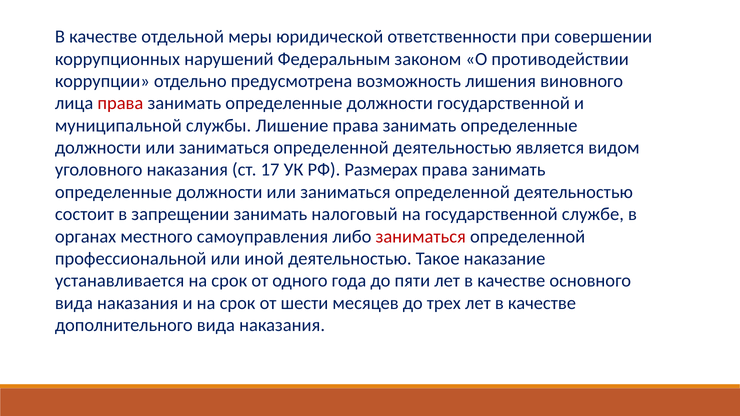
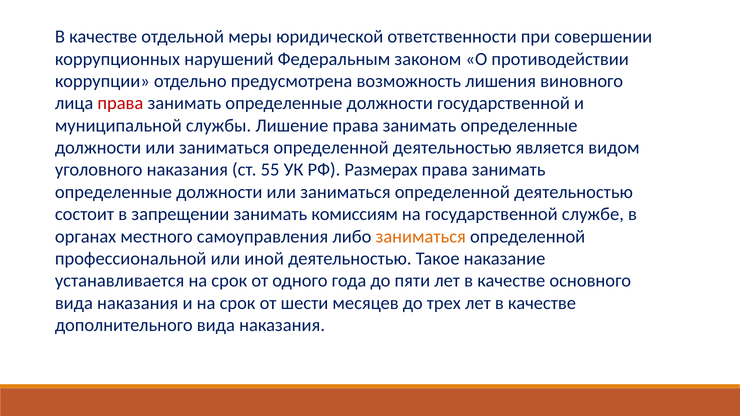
17: 17 -> 55 (270, 170)
налоговый: налоговый -> комиссиям (355, 214)
заниматься colour: red -> orange (421, 237)
